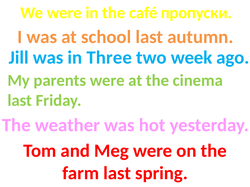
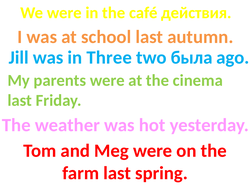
пропуски: пропуски -> действия (196, 13)
week: week -> была (192, 58)
